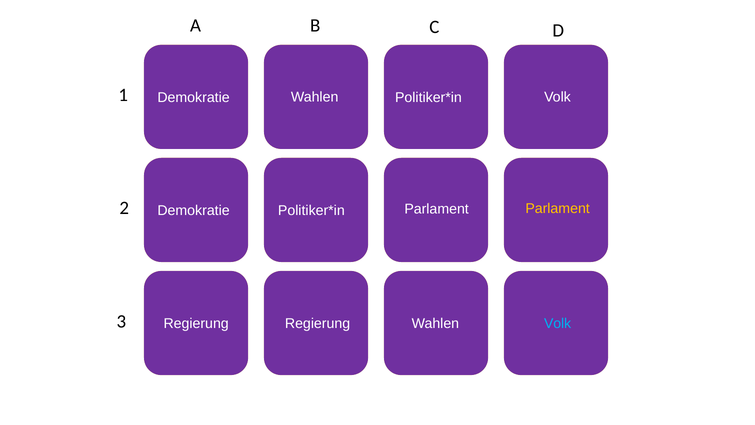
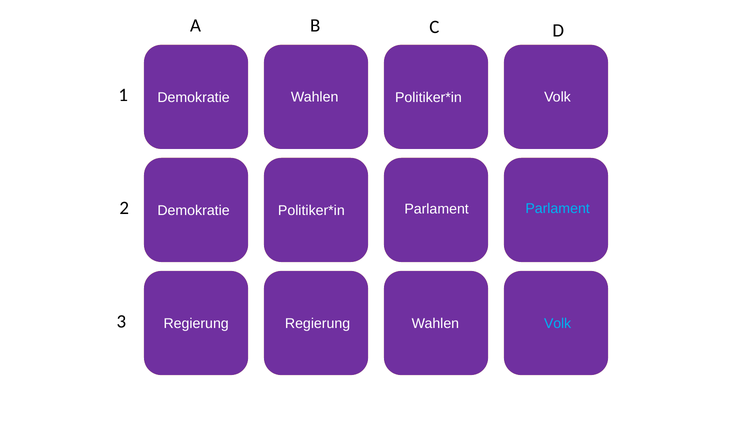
Parlament colour: yellow -> light blue (558, 208)
